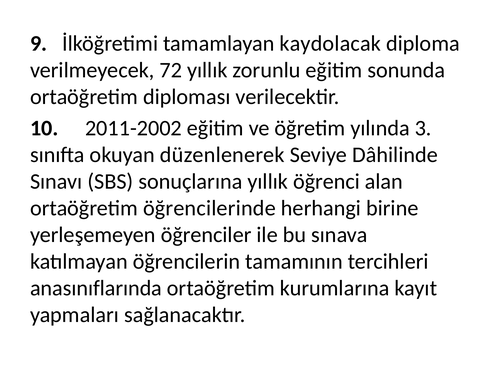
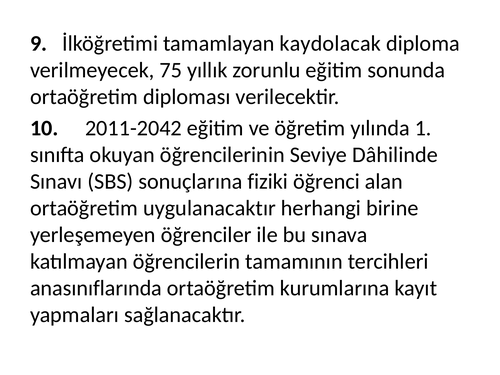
72: 72 -> 75 (171, 70)
2011-2002: 2011-2002 -> 2011-2042 (133, 128)
3: 3 -> 1 (423, 128)
düzenlenerek: düzenlenerek -> öğrencilerinin (222, 155)
sonuçlarına yıllık: yıllık -> fiziki (268, 181)
öğrencilerinde: öğrencilerinde -> uygulanacaktır (209, 208)
